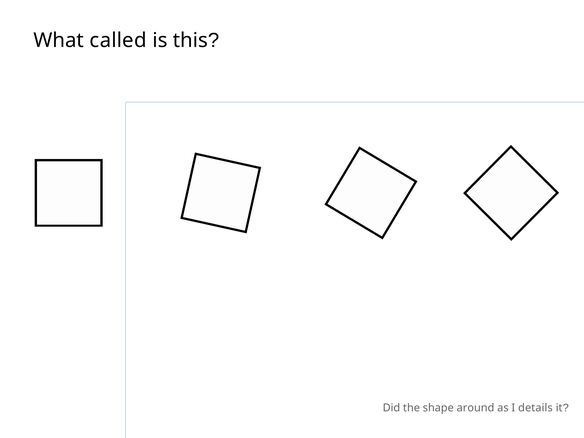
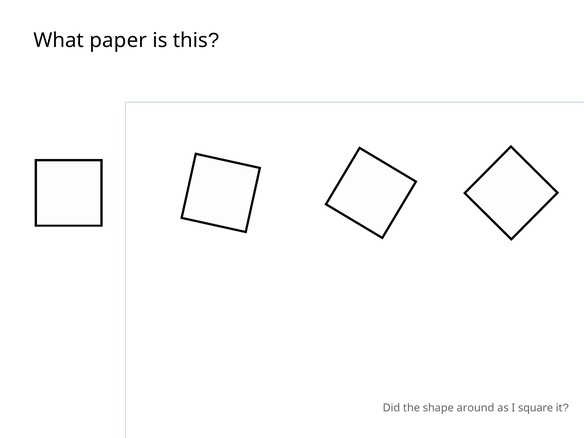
called: called -> paper (118, 40)
details: details -> square (536, 408)
